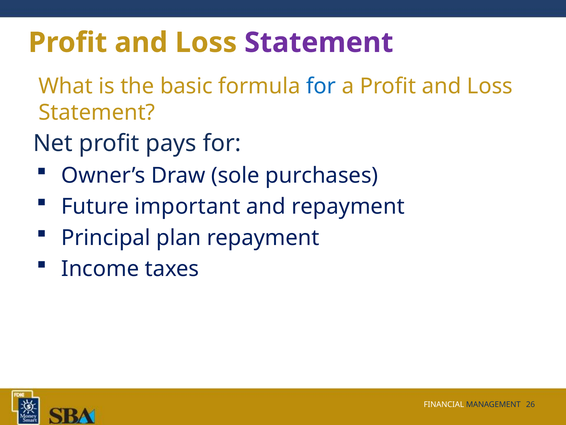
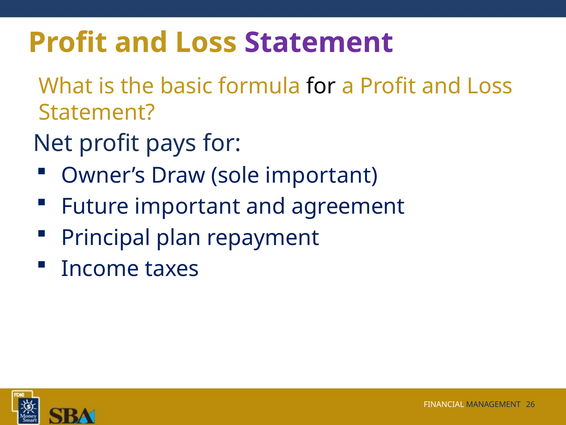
for colour: blue -> black (321, 86)
sole purchases: purchases -> important (322, 175)
and repayment: repayment -> agreement (348, 206)
